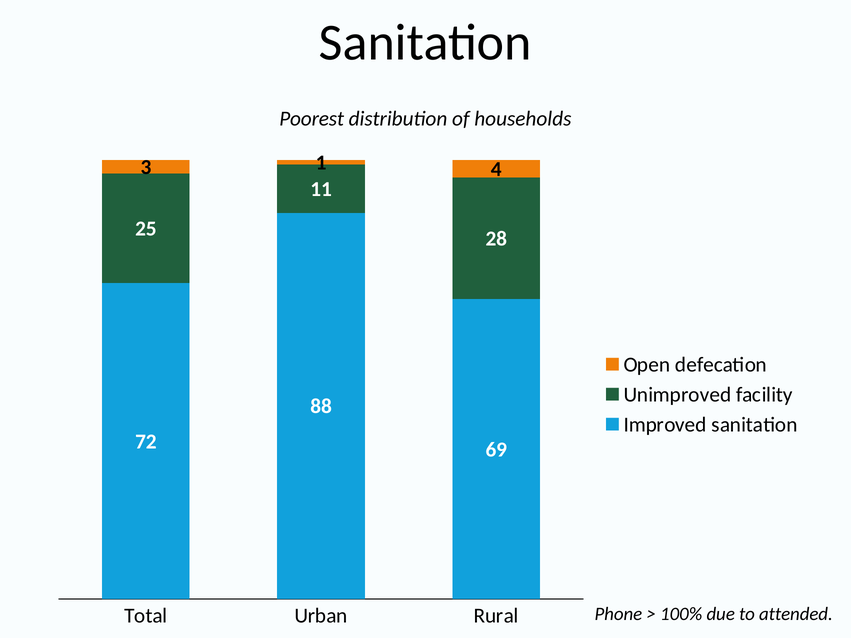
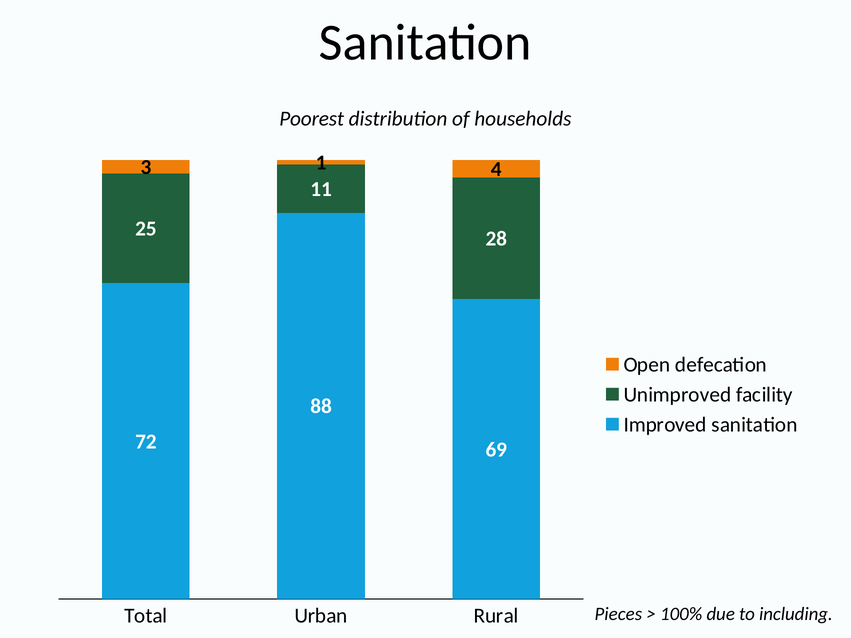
Phone: Phone -> Pieces (618, 614)
attended: attended -> including (796, 614)
